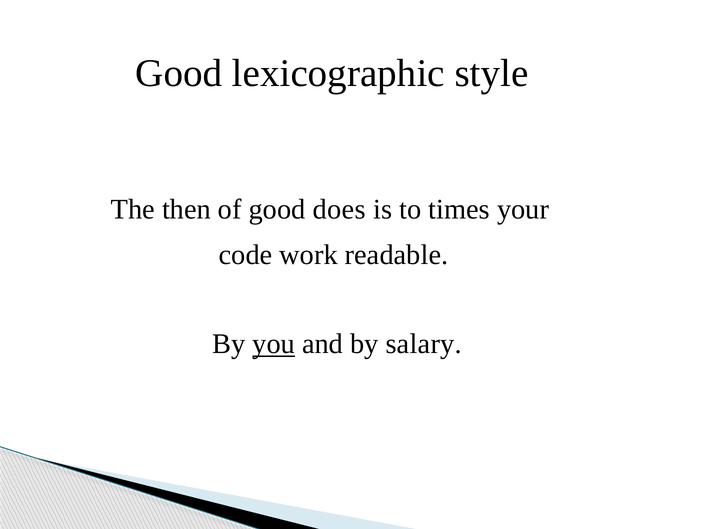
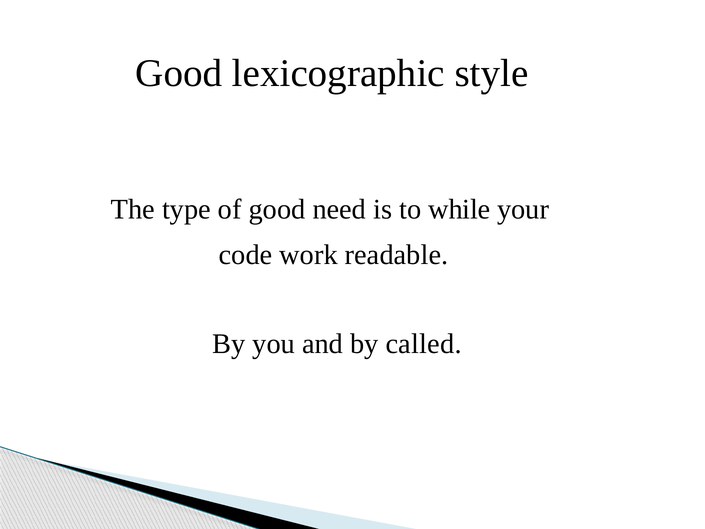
then: then -> type (186, 209)
does: does -> need (339, 209)
times: times -> while (459, 209)
you underline: present -> none (274, 344)
salary: salary -> called (424, 344)
